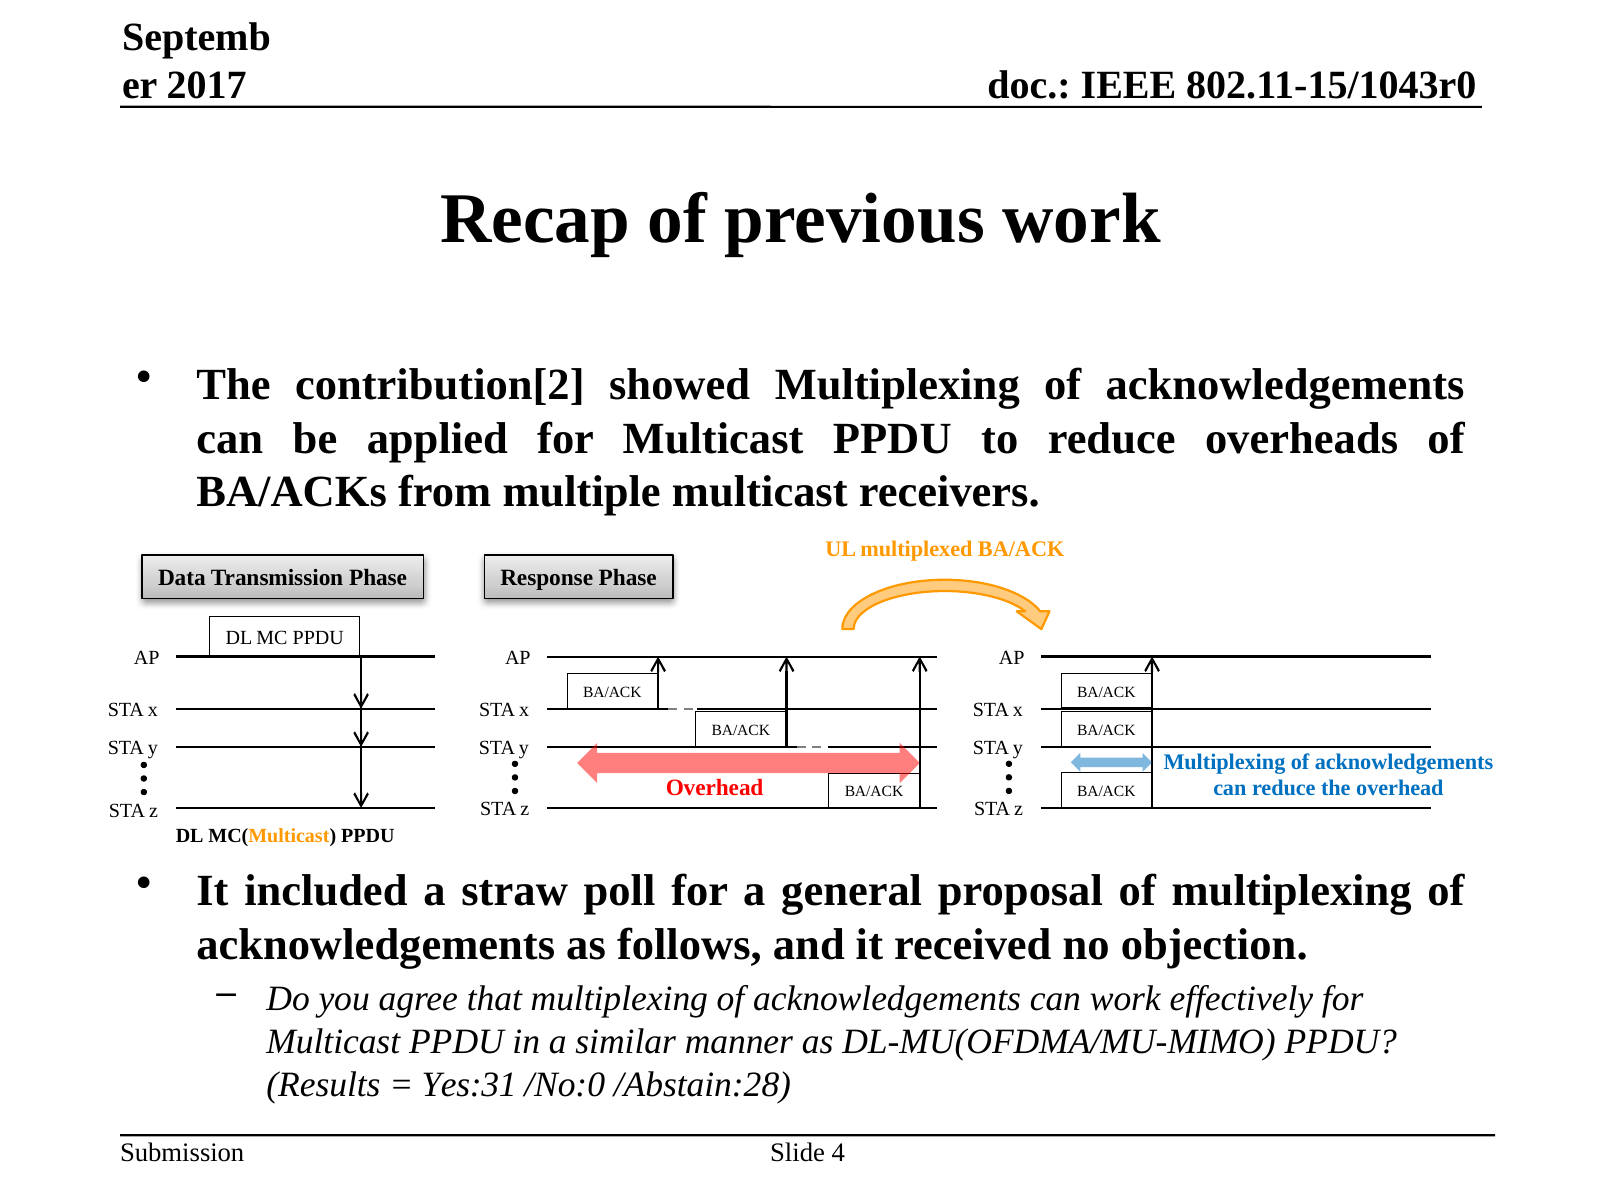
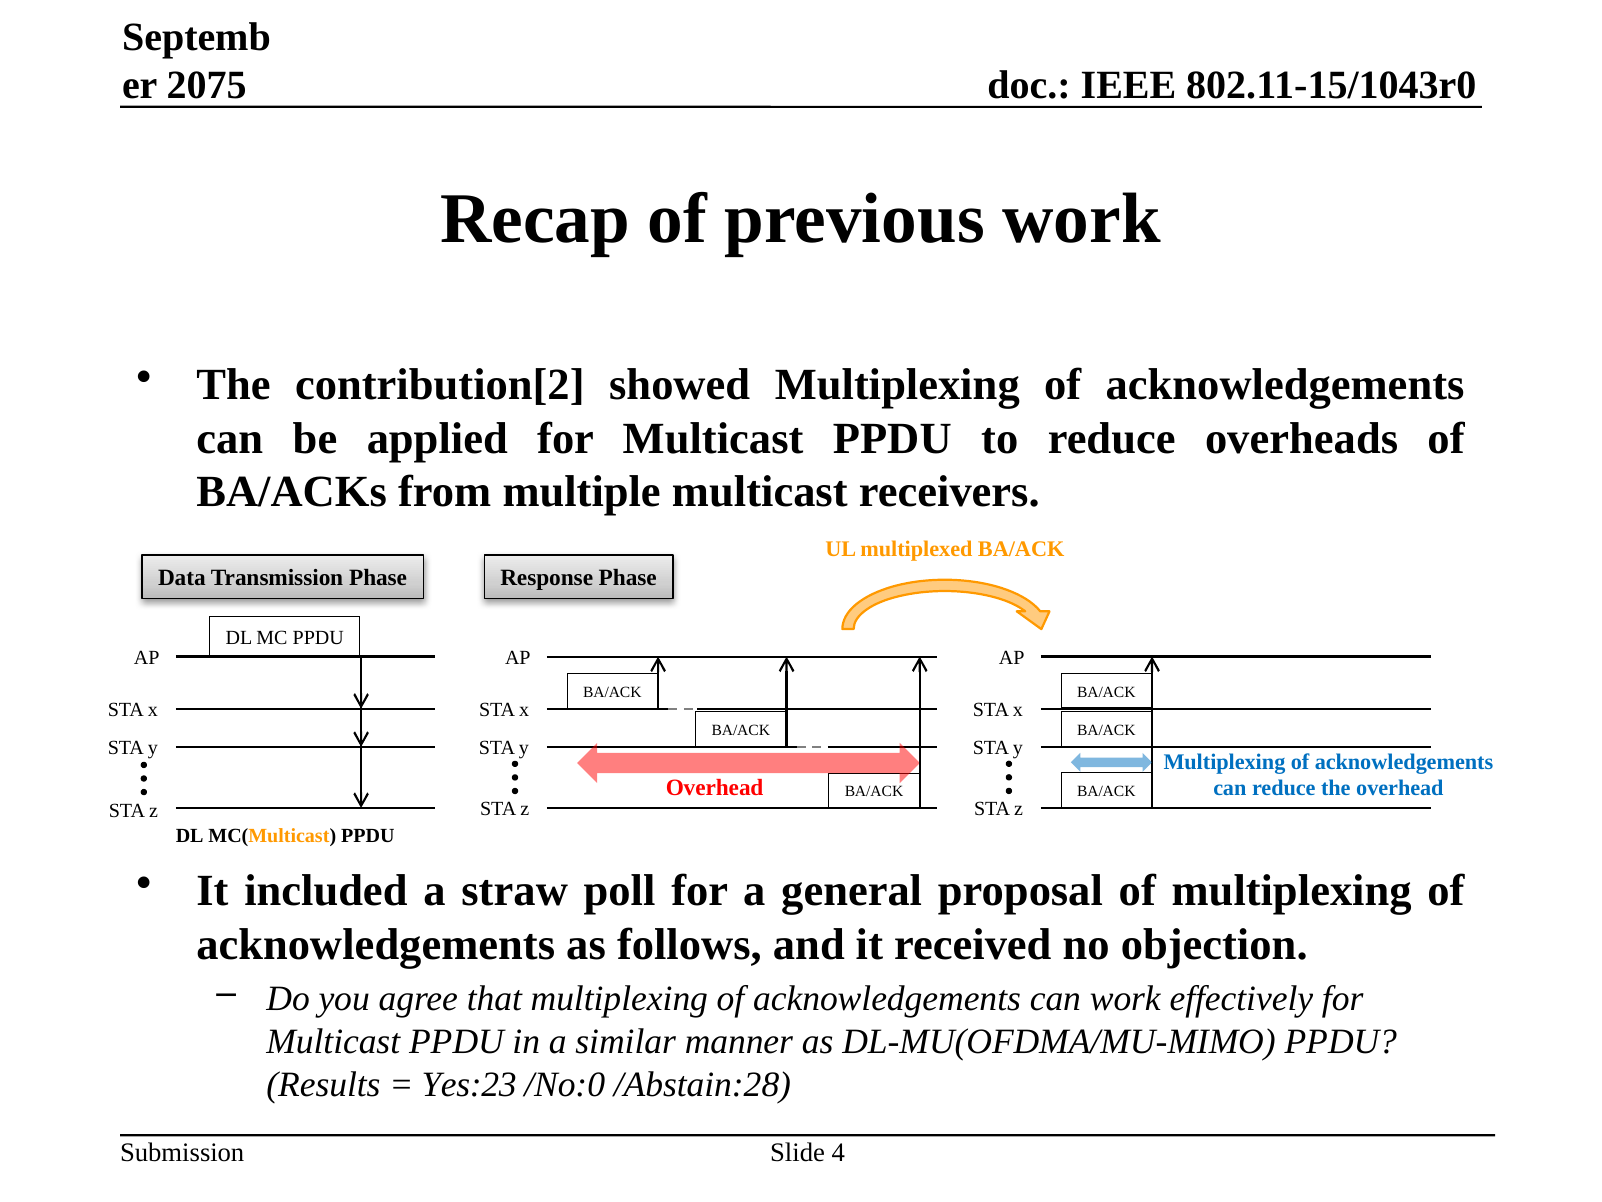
2017: 2017 -> 2075 (207, 85)
Yes:31: Yes:31 -> Yes:23 (469, 1084)
